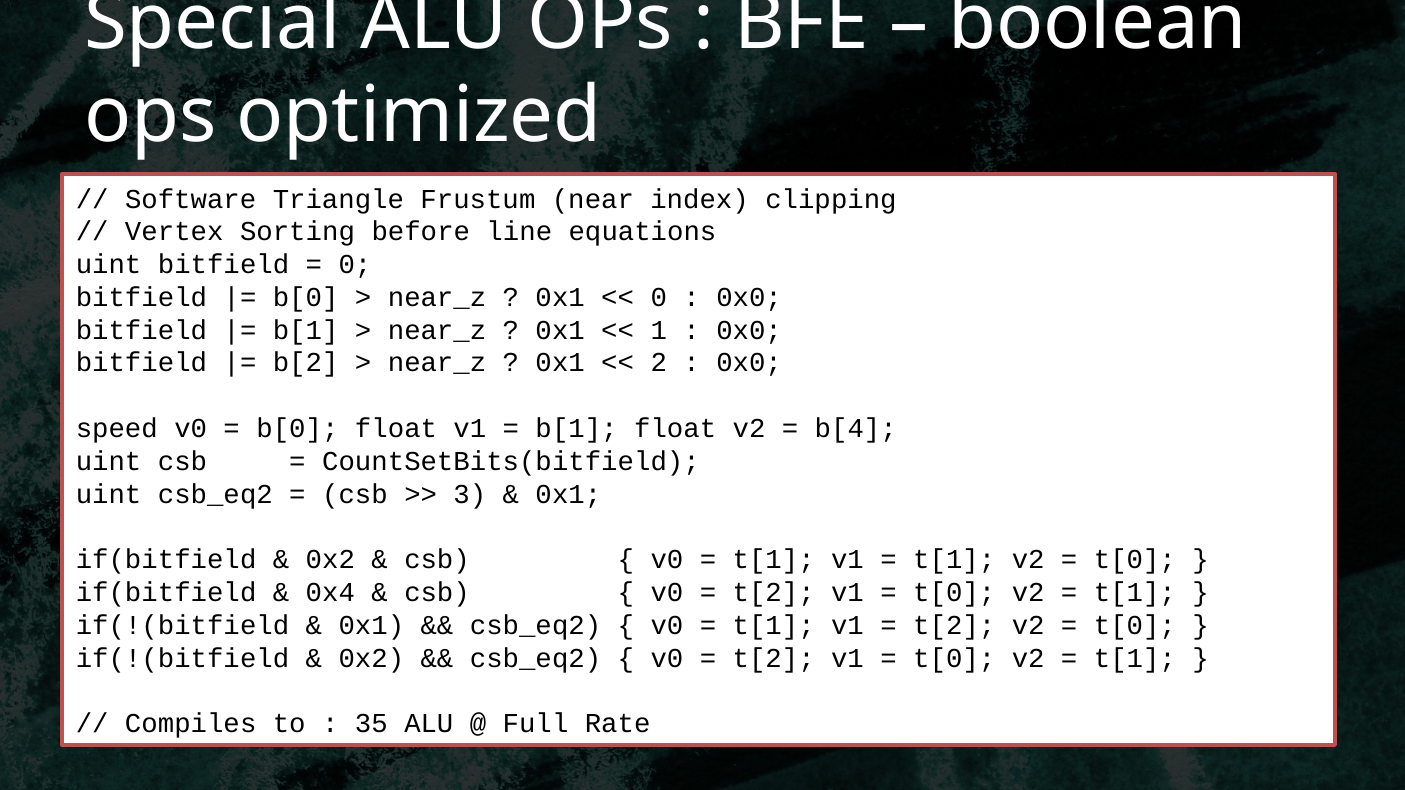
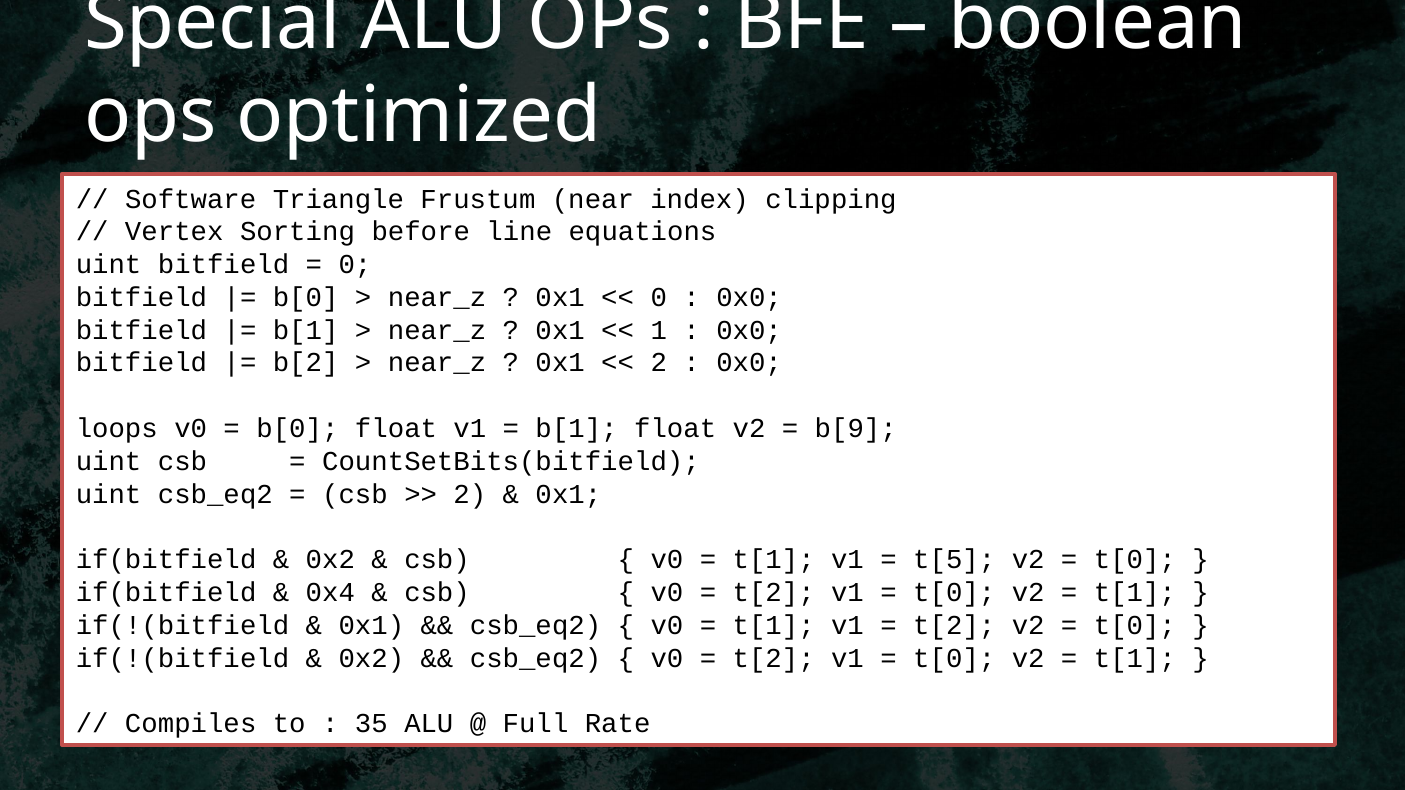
speed: speed -> loops (117, 429)
b[4: b[4 -> b[9 (856, 429)
3: 3 -> 2 (470, 494)
t[1: t[1 -> t[5 (954, 560)
